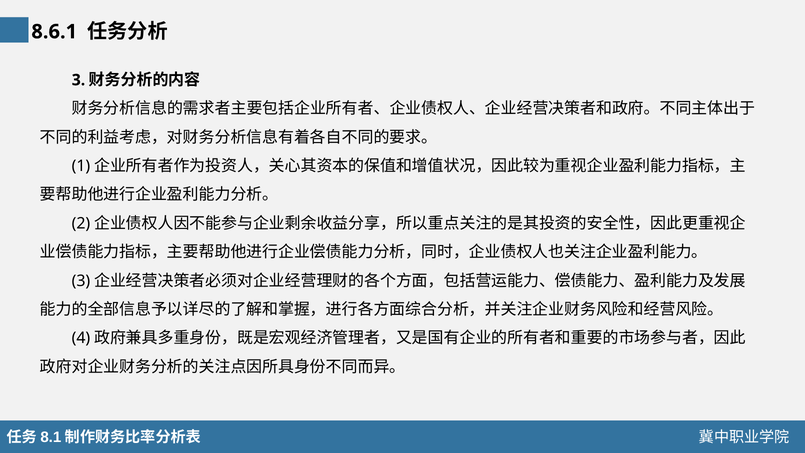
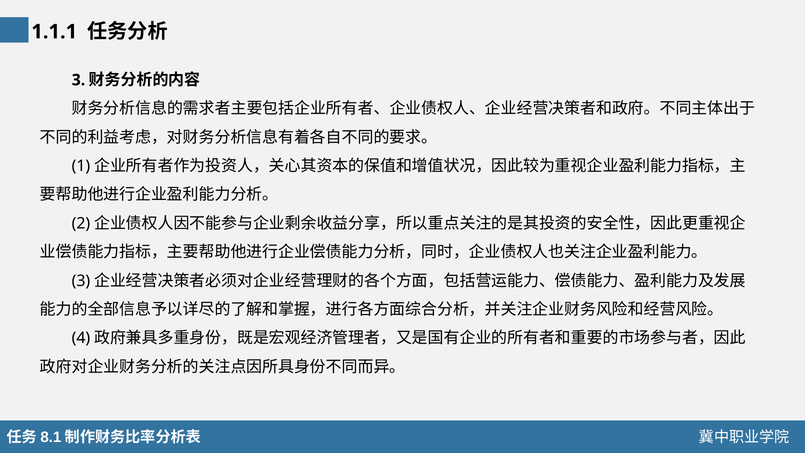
8.6.1: 8.6.1 -> 1.1.1 (54, 32)
